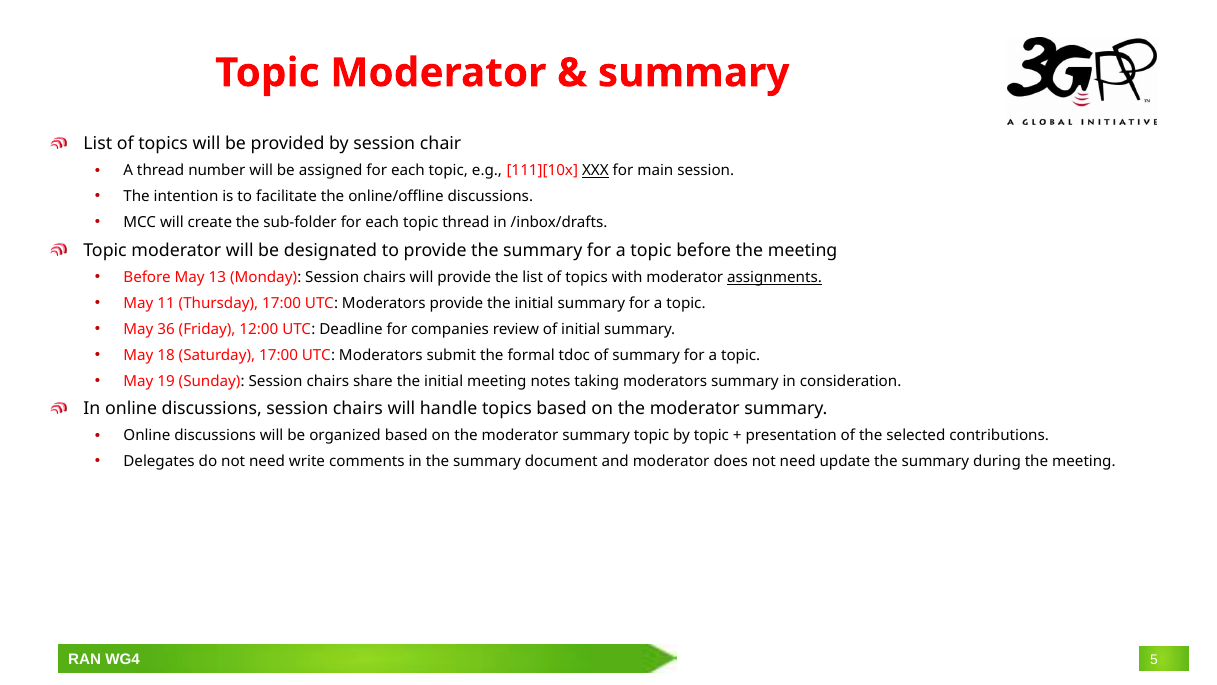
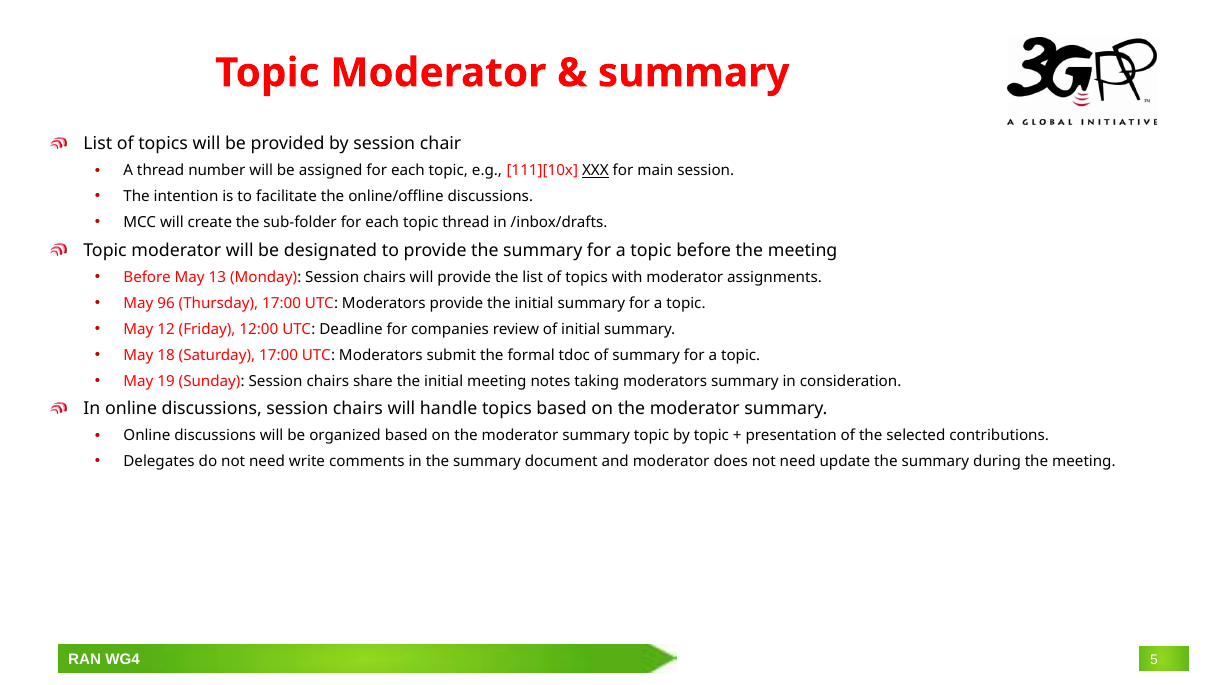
assignments underline: present -> none (774, 277)
11: 11 -> 96 (166, 303)
36: 36 -> 12 (166, 329)
